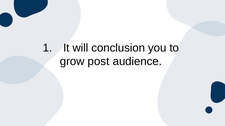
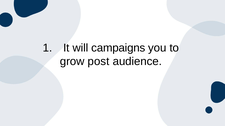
conclusion: conclusion -> campaigns (118, 48)
